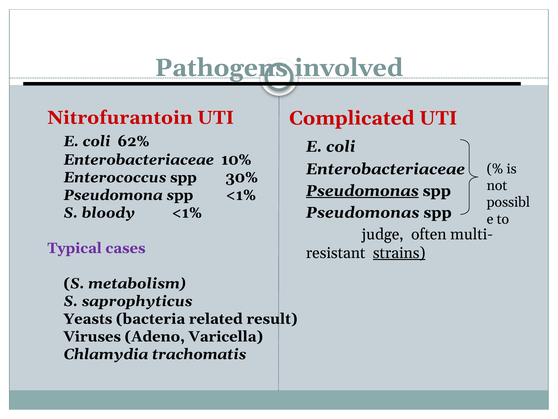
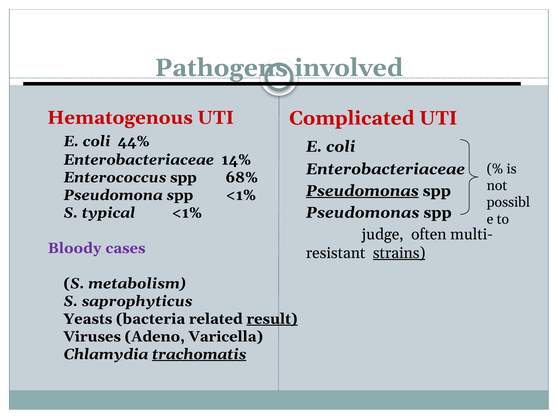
Nitrofurantoin: Nitrofurantoin -> Hematogenous (120, 118)
62%: 62% -> 44% (134, 141)
10%: 10% -> 14% (236, 160)
30%: 30% -> 68% (242, 177)
bloody: bloody -> typical (108, 213)
Typical: Typical -> Bloody (74, 248)
result underline: none -> present (272, 319)
trachomatis underline: none -> present (199, 354)
